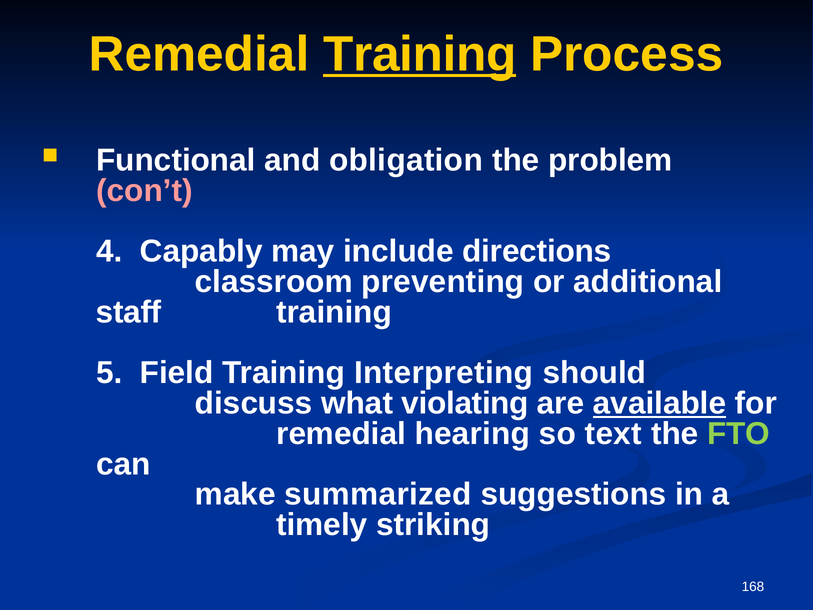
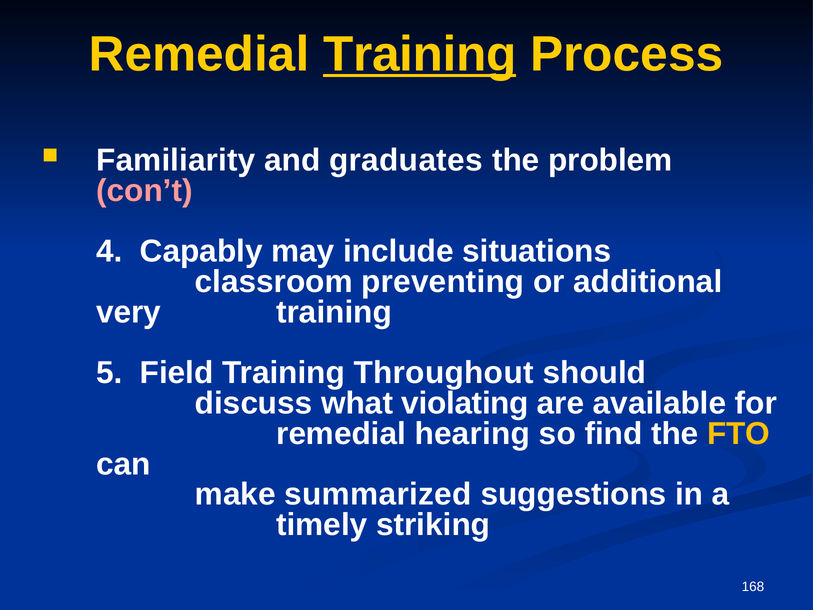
Functional: Functional -> Familiarity (176, 160)
obligation: obligation -> graduates (406, 160)
directions: directions -> situations (537, 251)
staff: staff -> very (129, 312)
Interpreting: Interpreting -> Throughout (444, 373)
available underline: present -> none (660, 403)
text: text -> find (613, 434)
FTO colour: light green -> yellow (739, 434)
